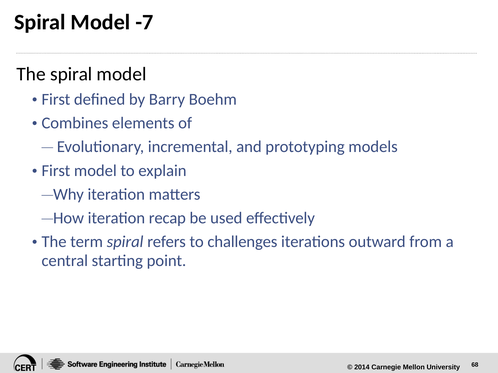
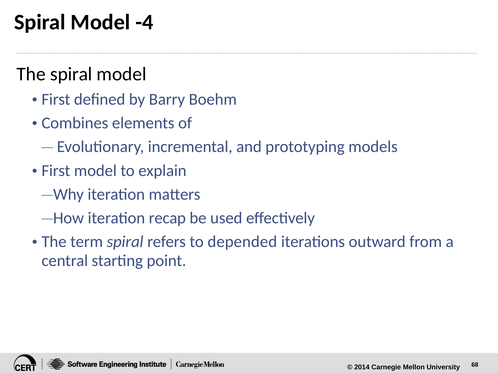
-7: -7 -> -4 (144, 22)
challenges: challenges -> depended (242, 242)
